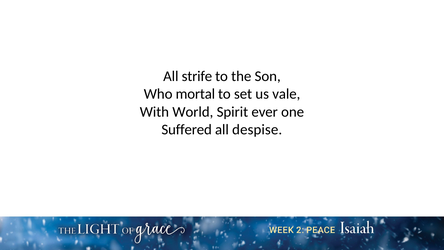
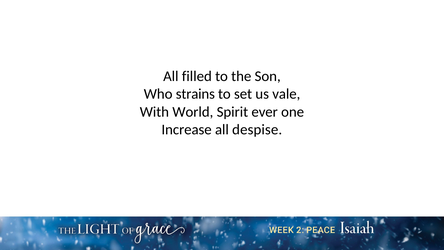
strife: strife -> filled (197, 76)
mortal: mortal -> strains (195, 94)
Suffered: Suffered -> Increase (187, 129)
